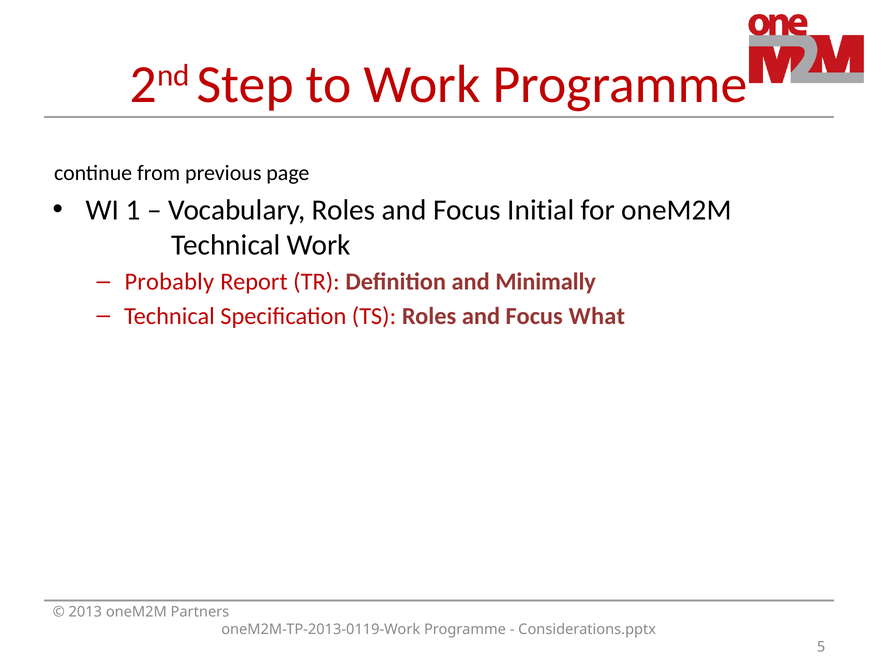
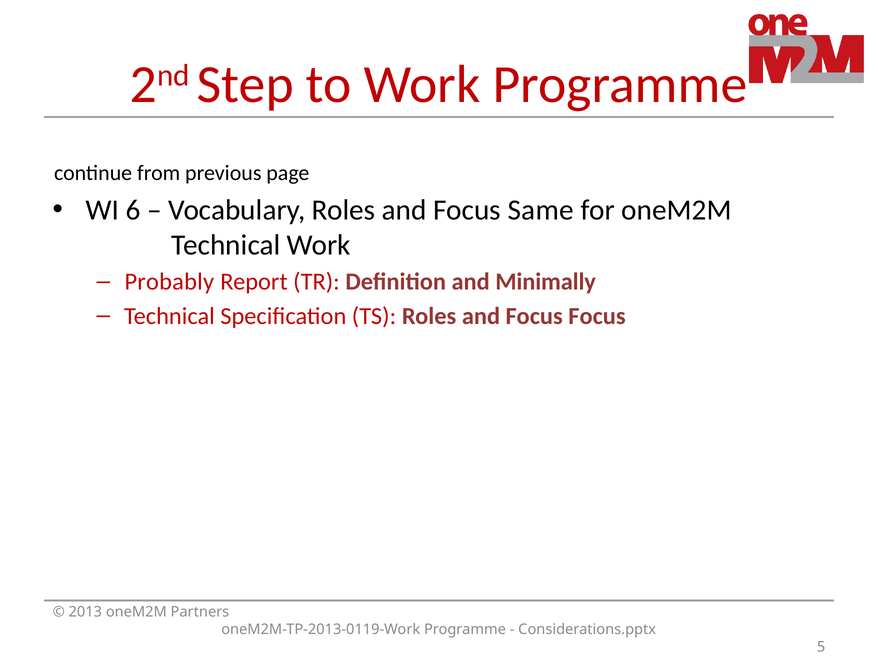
1: 1 -> 6 (133, 210)
Initial: Initial -> Same (541, 210)
Focus What: What -> Focus (597, 316)
